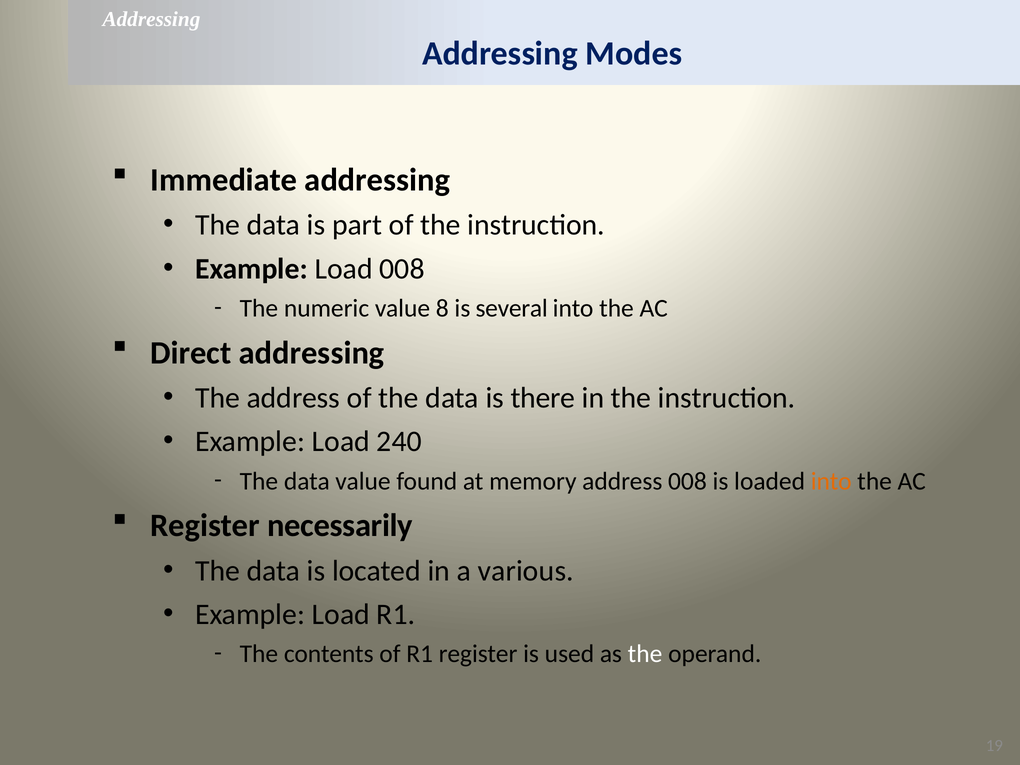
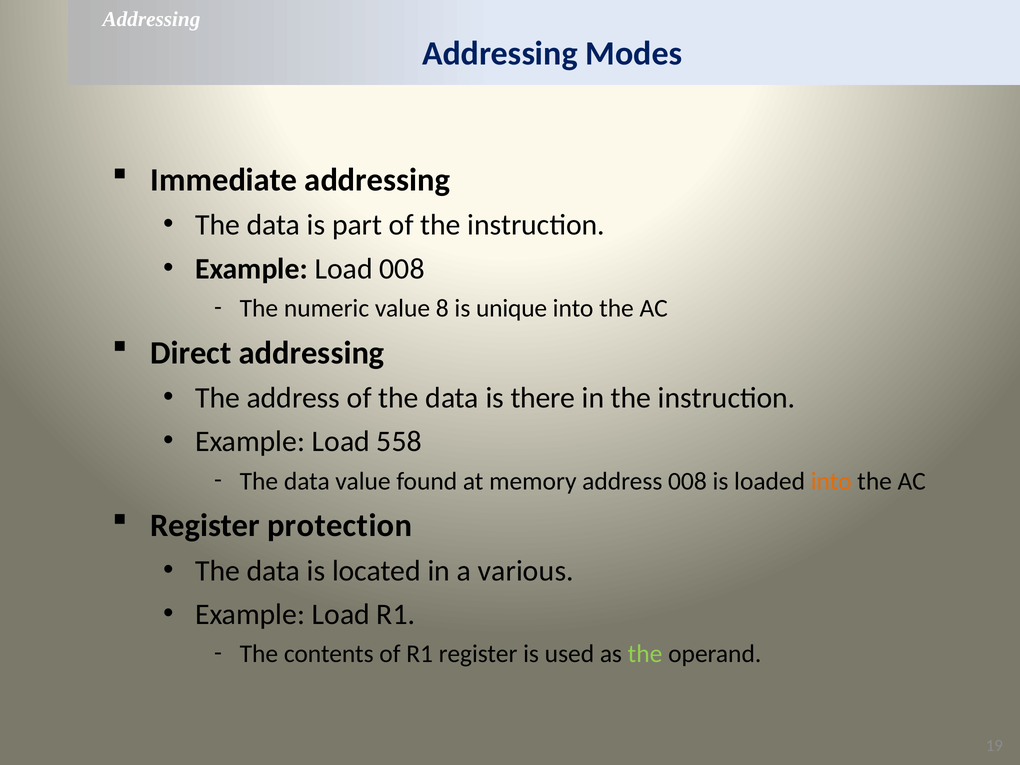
several: several -> unique (512, 308)
240: 240 -> 558 (399, 442)
necessarily: necessarily -> protection (340, 526)
the colour: white -> light green (645, 654)
